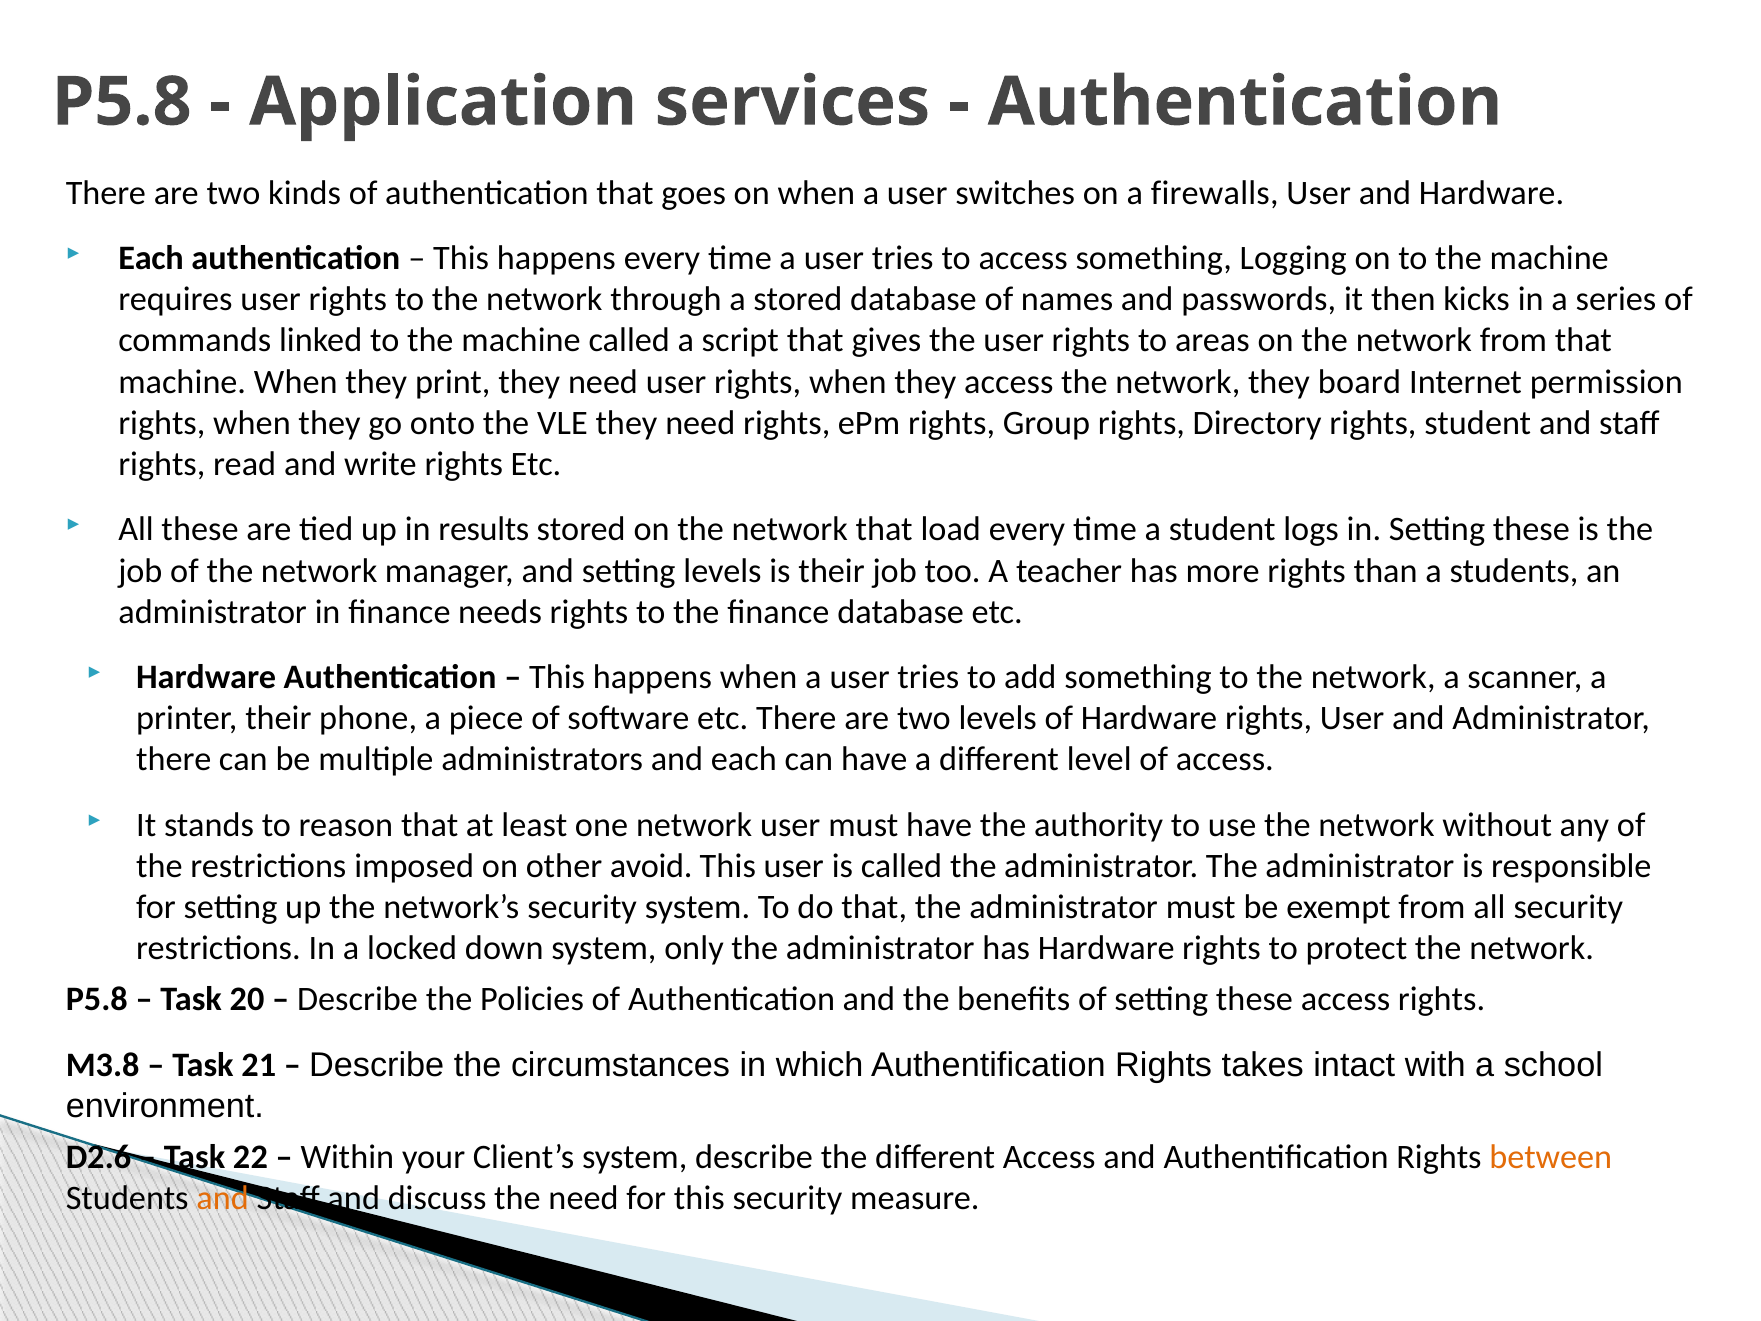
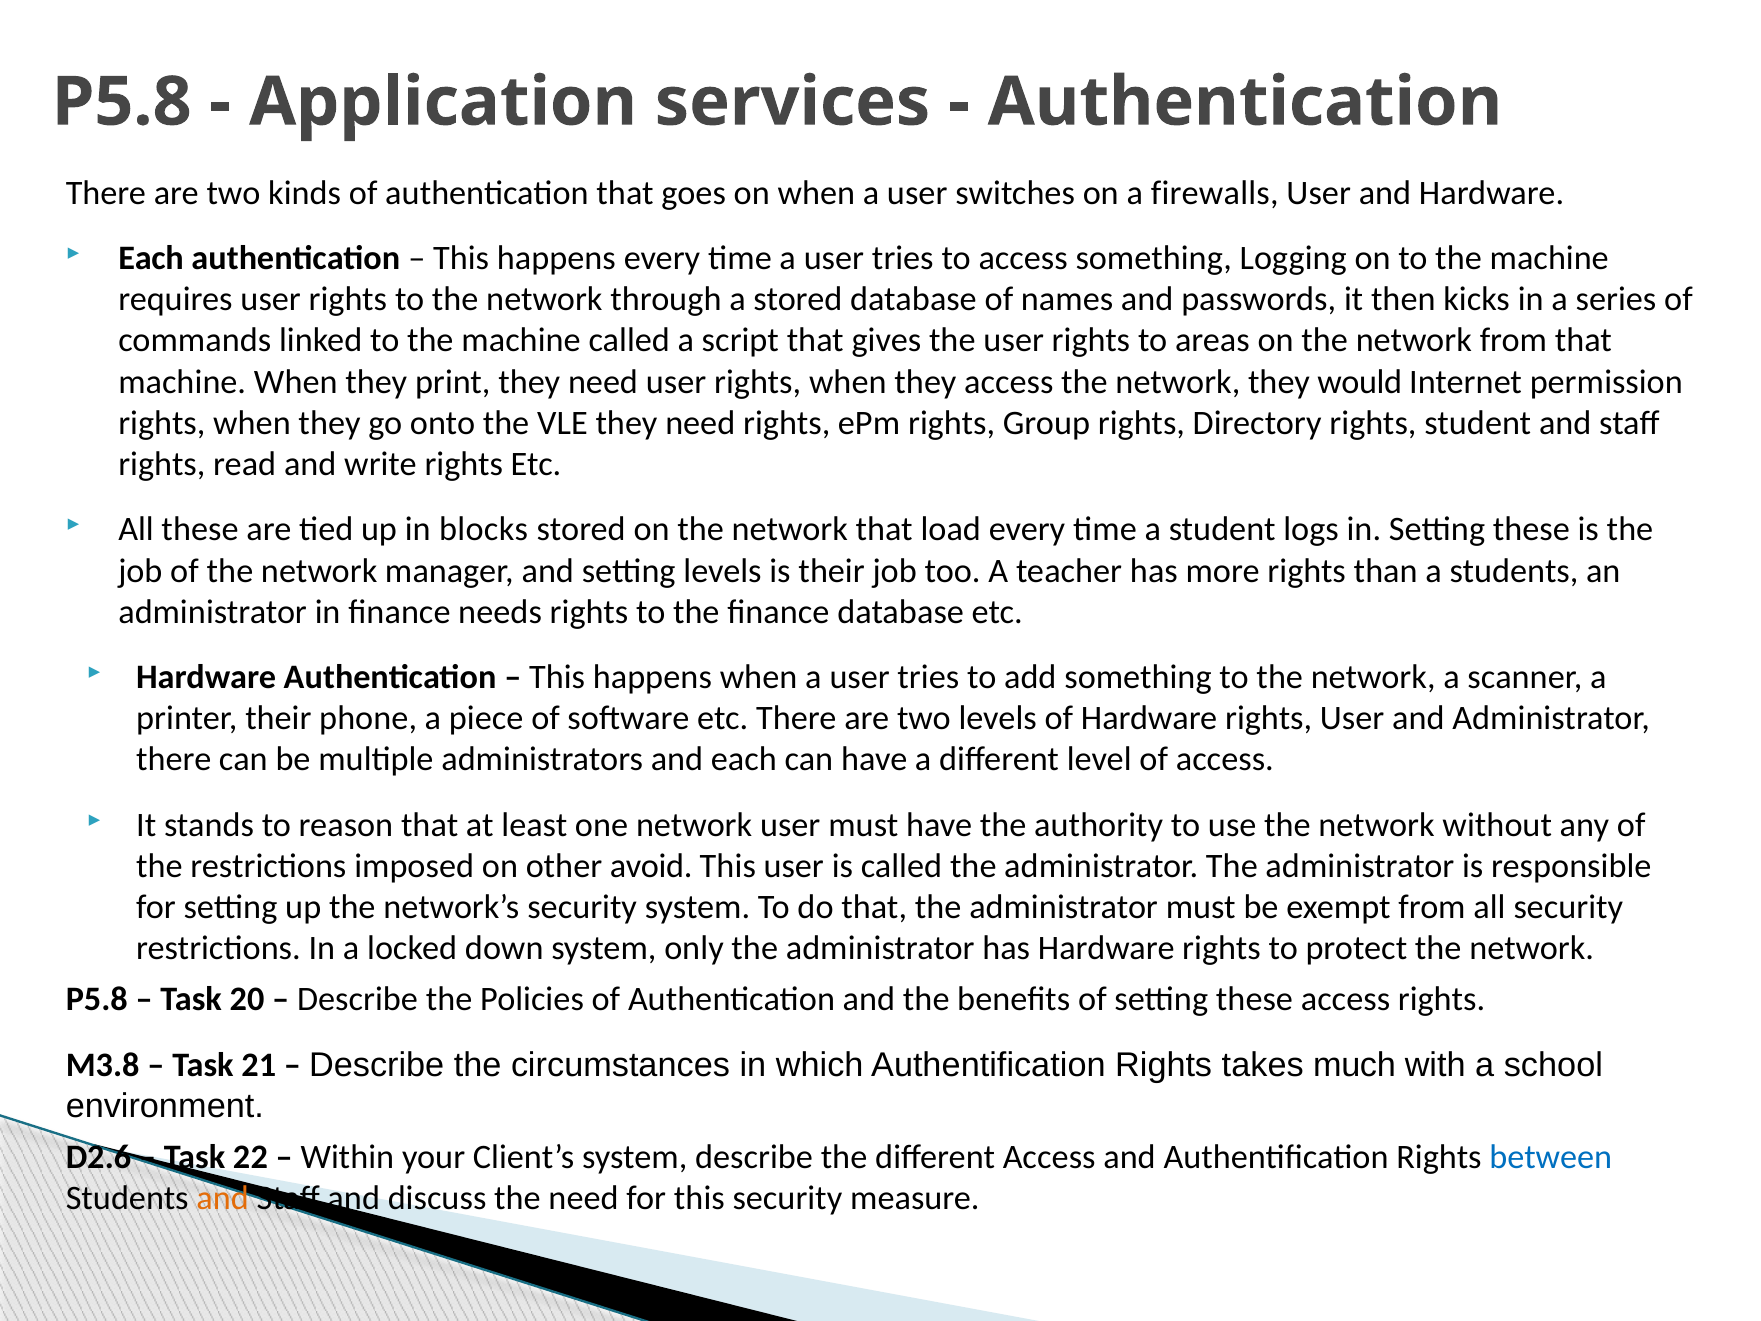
board: board -> would (1360, 382)
results: results -> blocks (484, 529)
intact: intact -> much (1354, 1065)
between colour: orange -> blue (1551, 1157)
